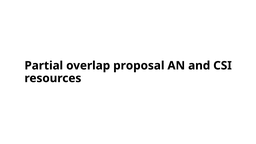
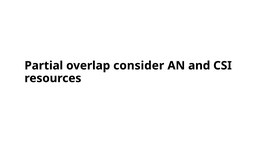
proposal: proposal -> consider (139, 66)
